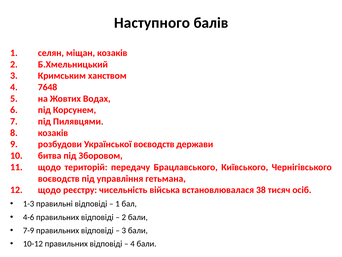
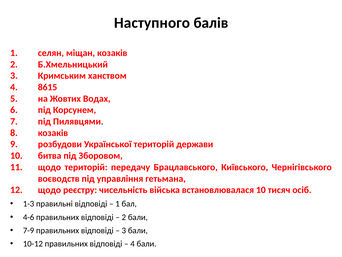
7648: 7648 -> 8615 (48, 87)
Української воєводств: воєводств -> територій (154, 144)
встановлювалася 38: 38 -> 10 (261, 190)
